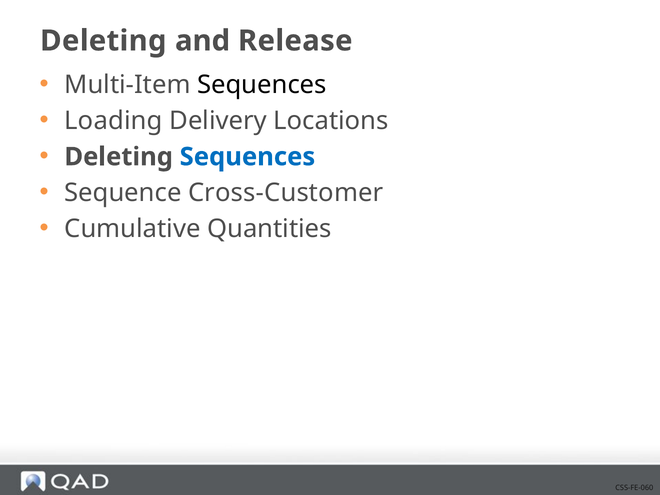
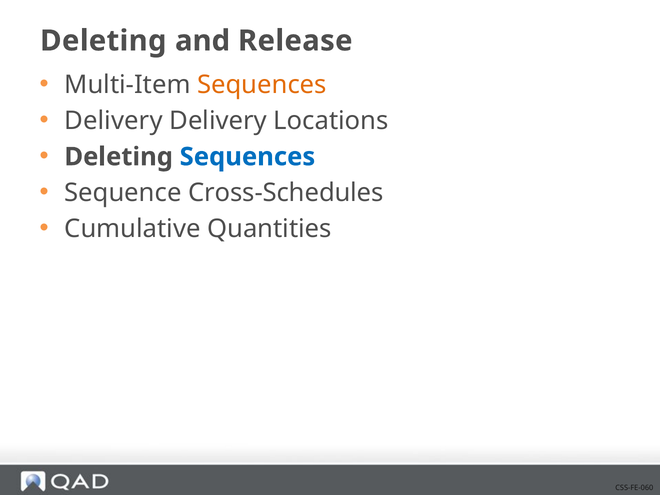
Sequences colour: black -> orange (262, 85)
Loading: Loading -> Delivery (114, 121)
Cross-Customer: Cross-Customer -> Cross-Schedules (286, 193)
